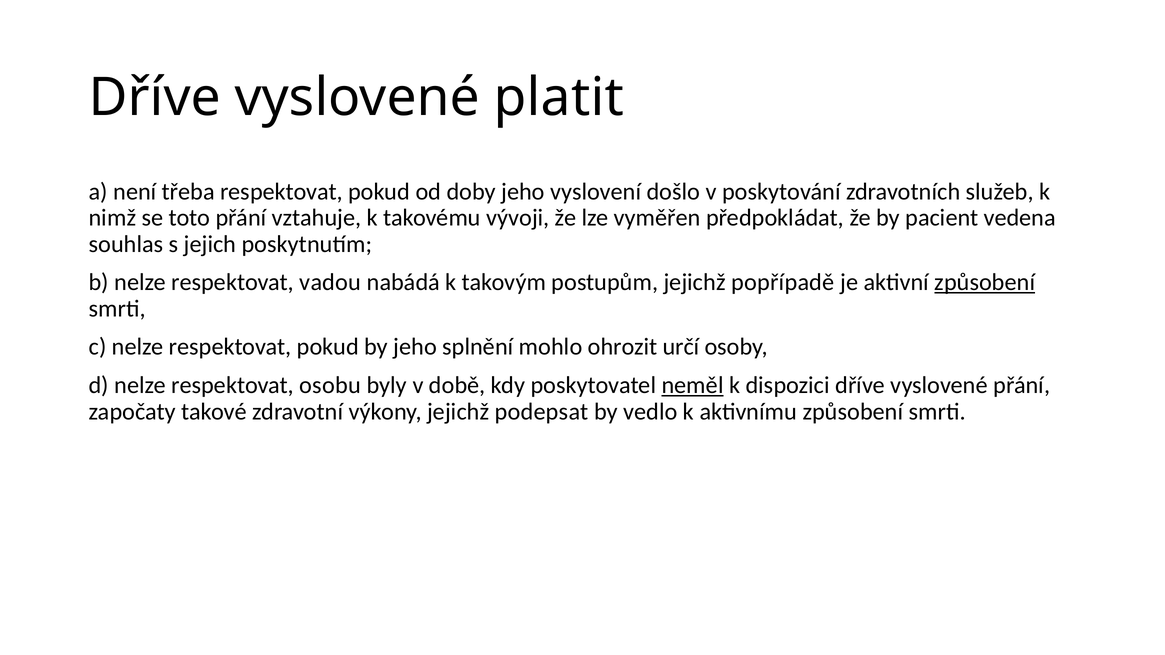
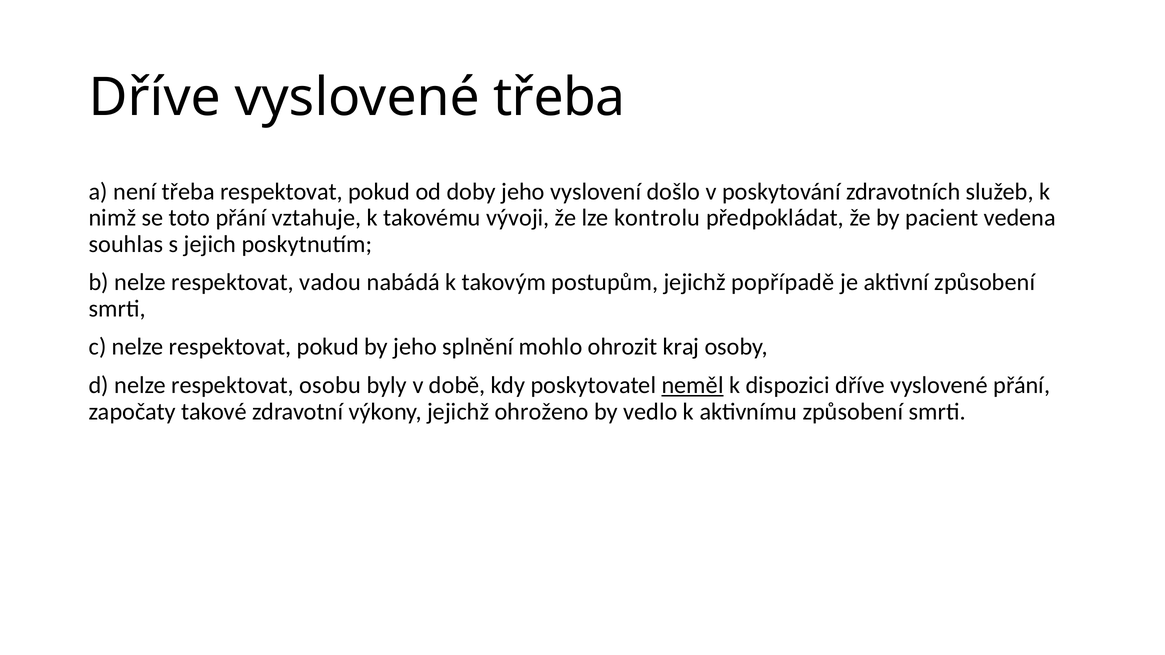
vyslovené platit: platit -> třeba (559, 98)
vyměřen: vyměřen -> kontrolu (657, 218)
způsobení underline: present -> none (985, 283)
určí: určí -> kraj (681, 347)
podepsat: podepsat -> ohroženo (542, 412)
